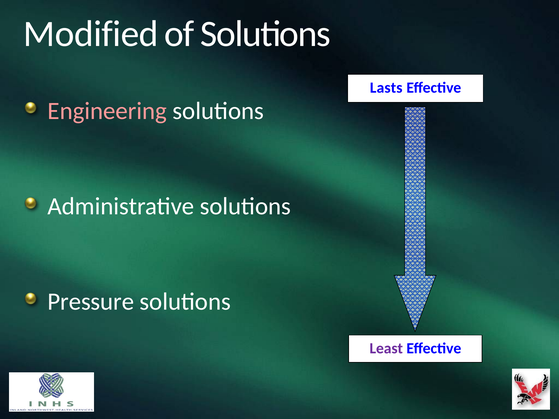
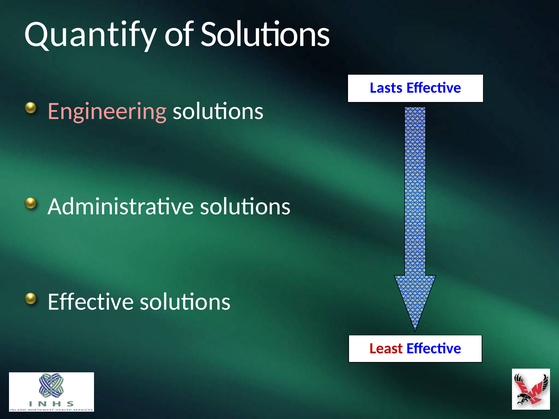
Modified: Modified -> Quantify (91, 34)
Pressure: Pressure -> Effective (91, 302)
Least colour: purple -> red (386, 349)
